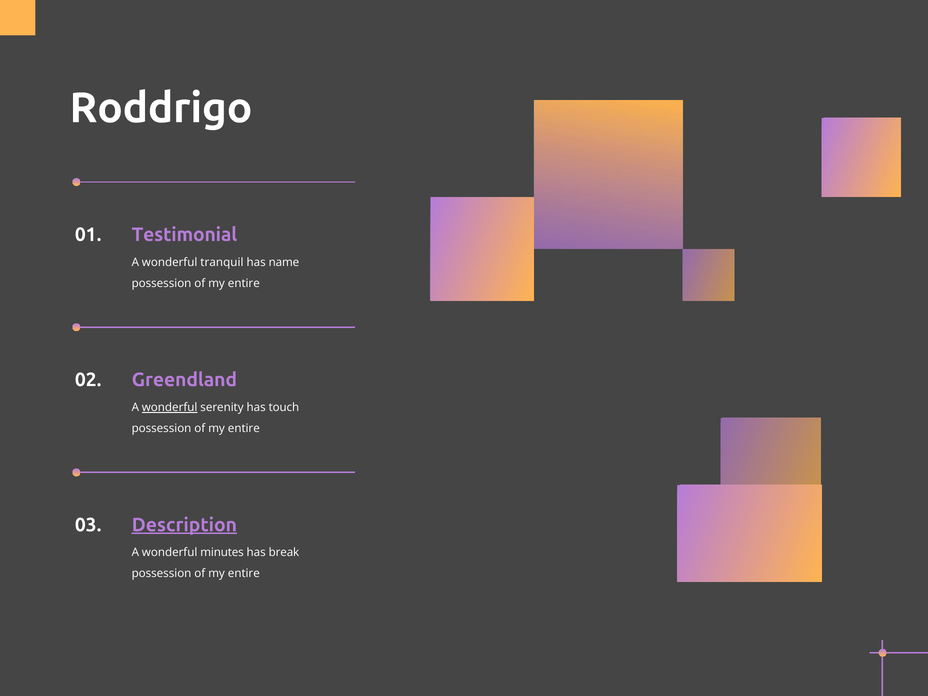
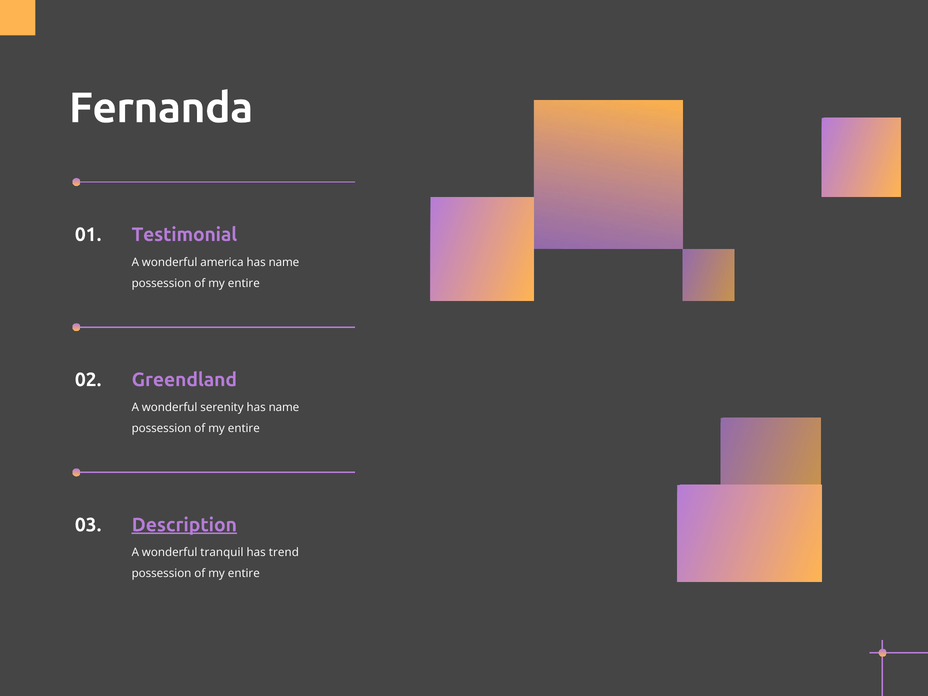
Roddrigo: Roddrigo -> Fernanda (161, 108)
tranquil: tranquil -> america (222, 262)
wonderful underline: present -> none (170, 407)
serenity has touch: touch -> name (284, 407)
minutes: minutes -> tranquil (222, 553)
break: break -> trend (284, 553)
